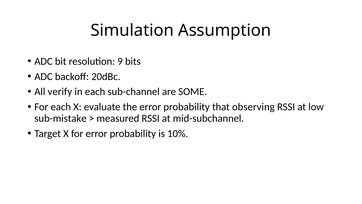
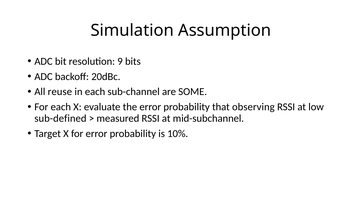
verify: verify -> reuse (60, 92)
sub-mistake: sub-mistake -> sub-defined (60, 118)
